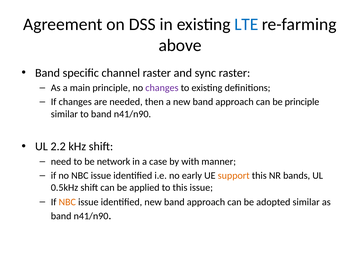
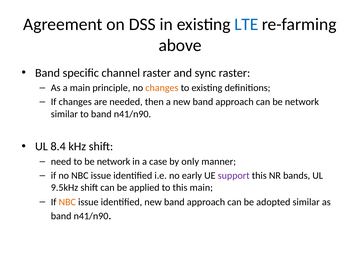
changes colour: purple -> orange (162, 88)
can be principle: principle -> network (302, 102)
2.2: 2.2 -> 8.4 (58, 146)
with: with -> only (190, 162)
support colour: orange -> purple (234, 176)
0.5kHz: 0.5kHz -> 9.5kHz (65, 188)
this issue: issue -> main (201, 188)
